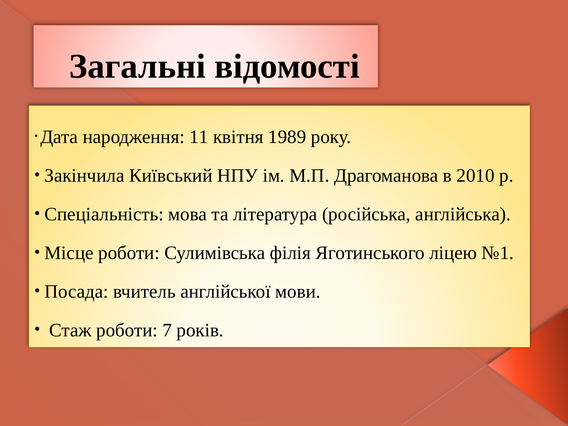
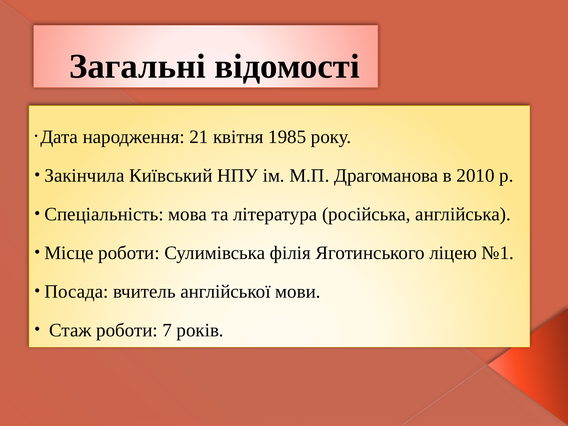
11: 11 -> 21 (199, 137)
1989: 1989 -> 1985 (287, 137)
